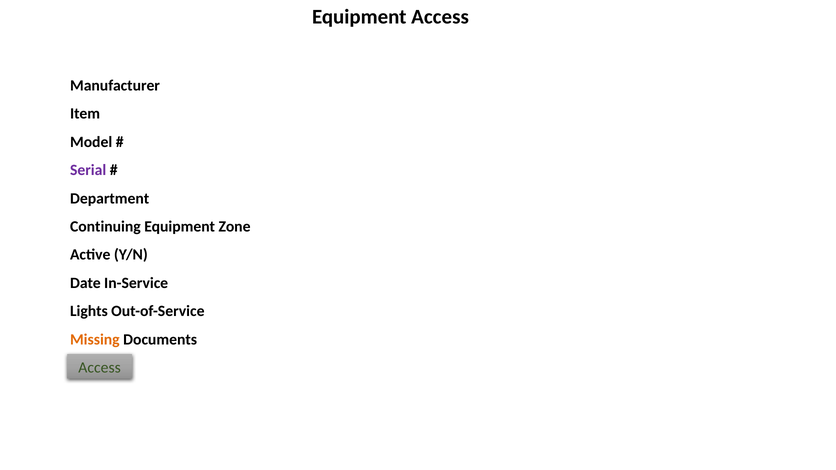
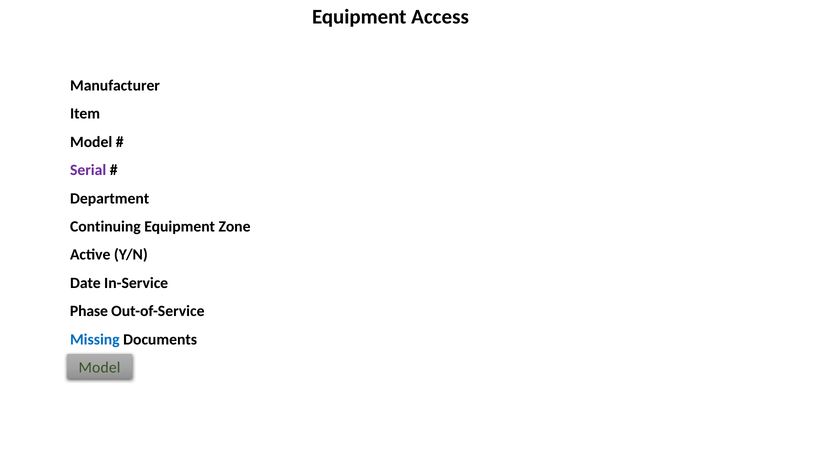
Lights: Lights -> Phase (89, 311)
Missing colour: orange -> blue (95, 340)
Access: Access -> Model (100, 368)
